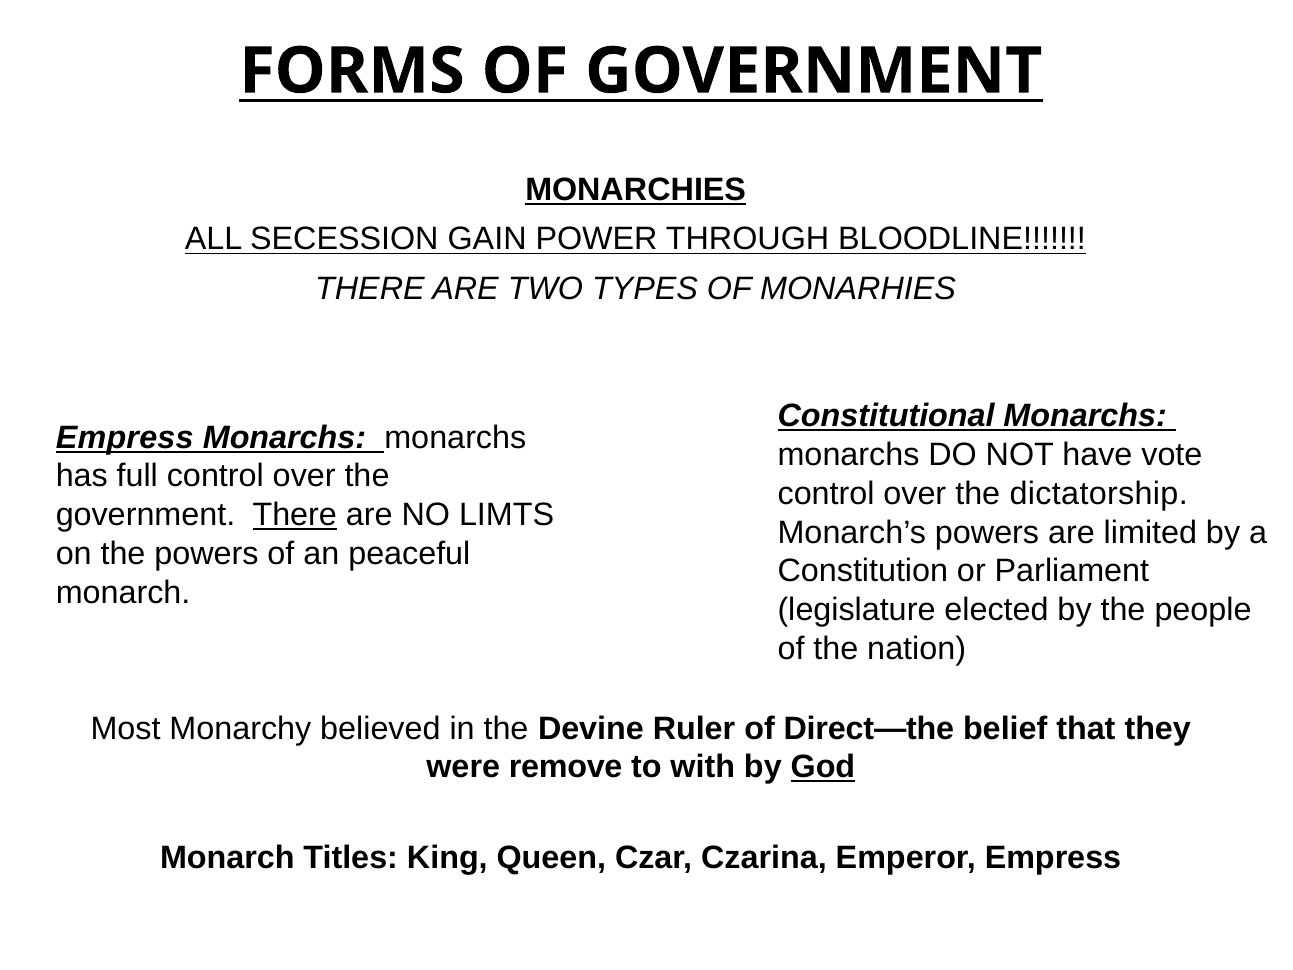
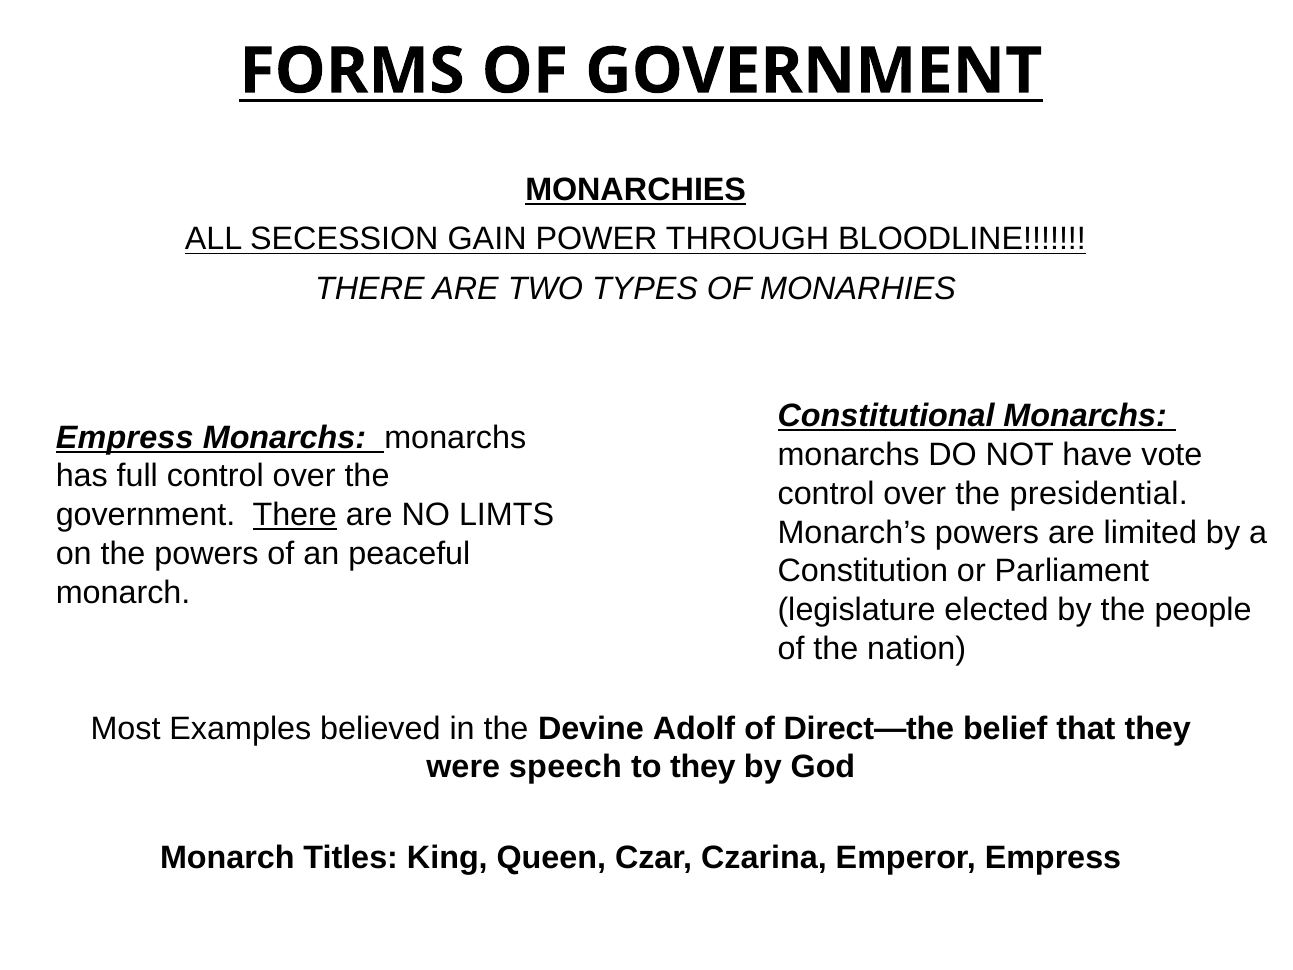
dictatorship: dictatorship -> presidential (1099, 493)
Monarchy: Monarchy -> Examples (240, 728)
Ruler: Ruler -> Adolf (694, 728)
remove: remove -> speech (565, 767)
to with: with -> they (703, 767)
God underline: present -> none (823, 767)
